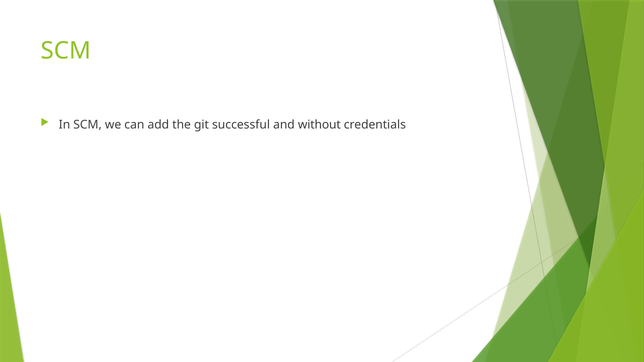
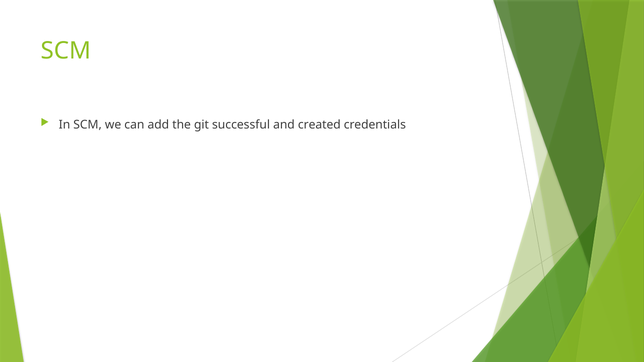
without: without -> created (319, 125)
